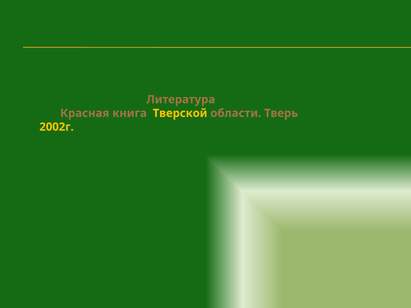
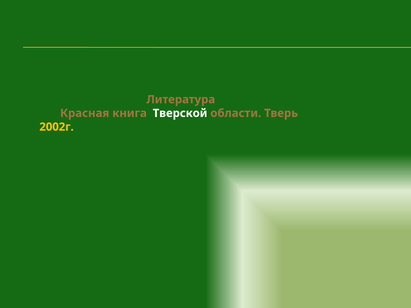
Тверской colour: yellow -> white (180, 113)
